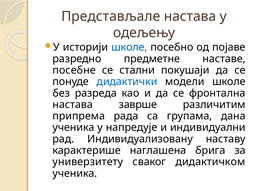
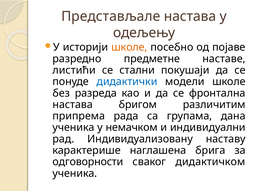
школе colour: blue -> orange (129, 47)
посебне: посебне -> листићи (74, 70)
заврше: заврше -> бригом (138, 104)
напредује: напредује -> немачком (132, 127)
универзитету: универзитету -> одговорности (88, 161)
